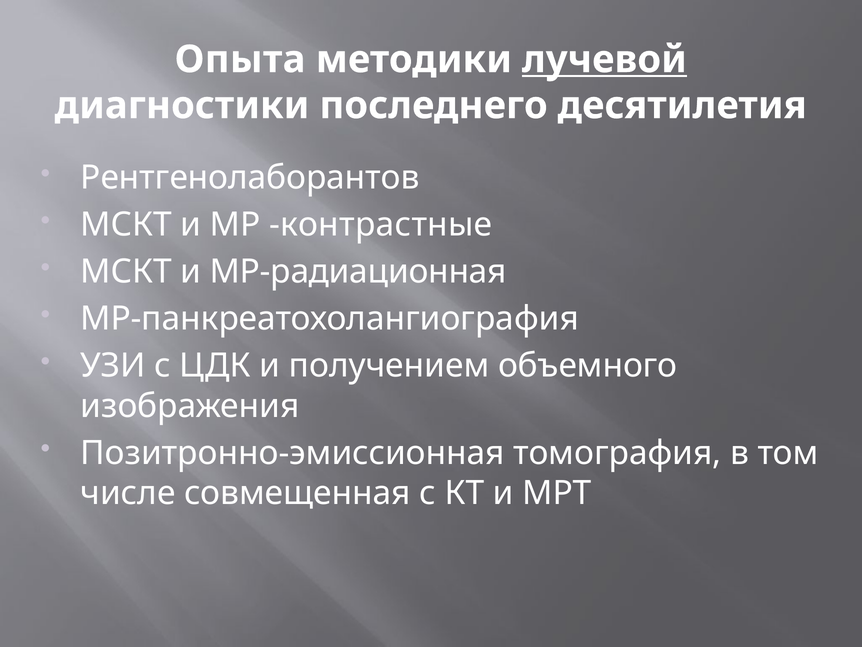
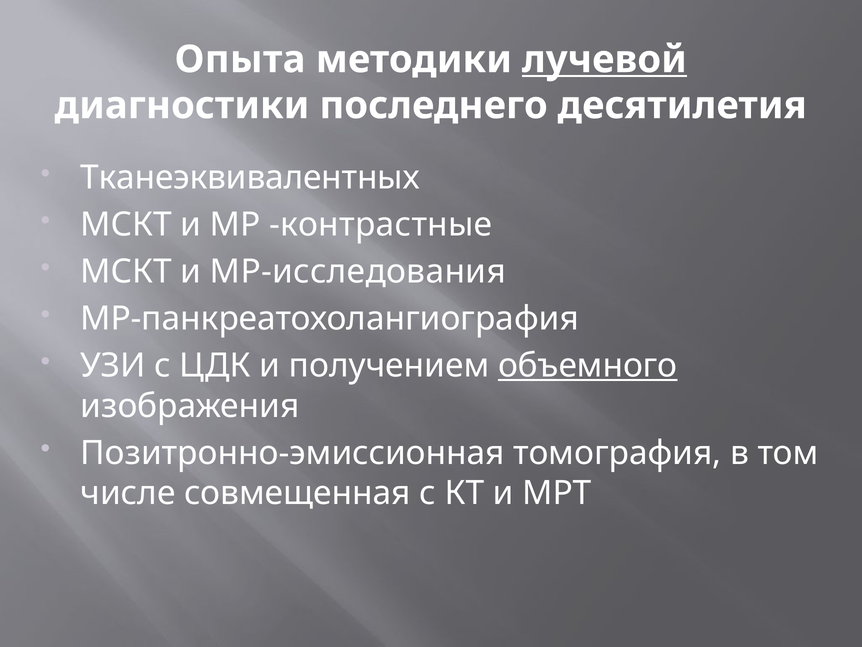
Рентгенолаборантов: Рентгенолаборантов -> Тканеэквивалентных (250, 178)
МР-радиационная: МР-радиационная -> МР-исследования (358, 272)
объемного underline: none -> present (588, 365)
